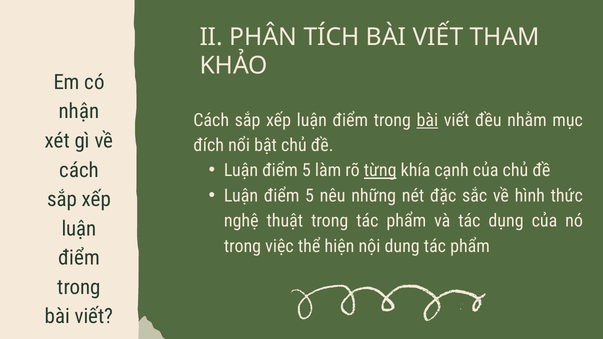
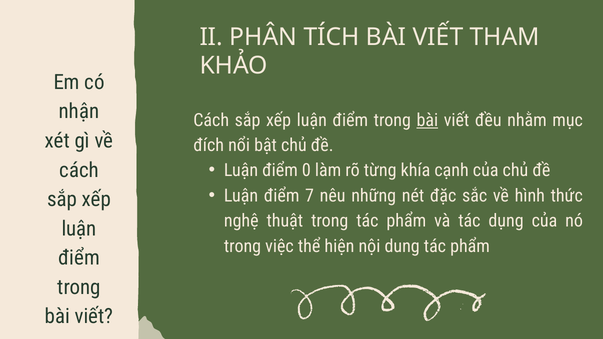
5: 5 -> 0 (306, 171)
từng underline: present -> none (380, 171)
5: 5 -> 7 (310, 196)
